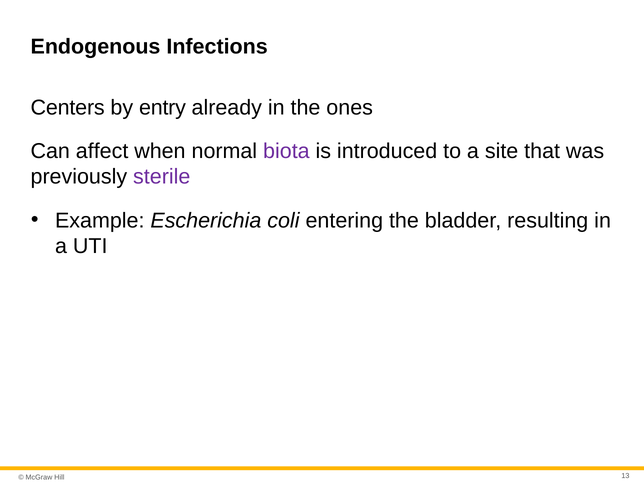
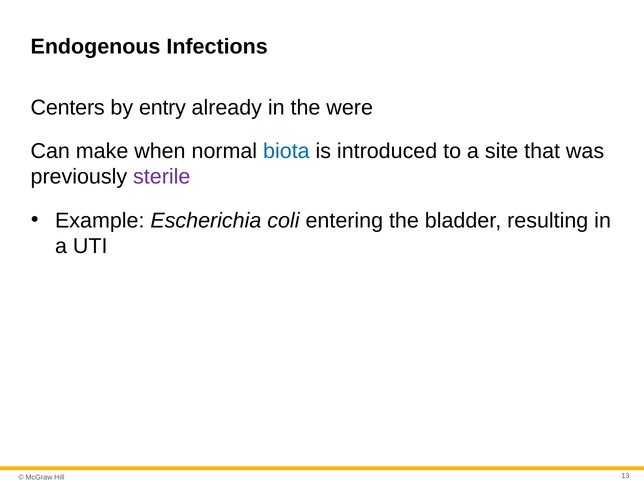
ones: ones -> were (350, 108)
affect: affect -> make (102, 151)
biota colour: purple -> blue (286, 151)
